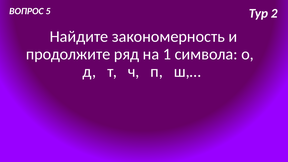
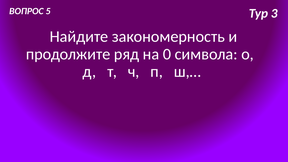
2: 2 -> 3 (274, 13)
1: 1 -> 0 (167, 54)
